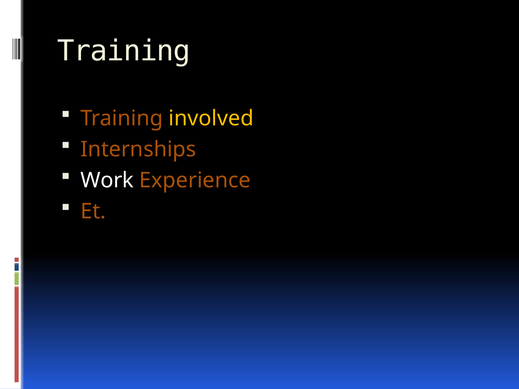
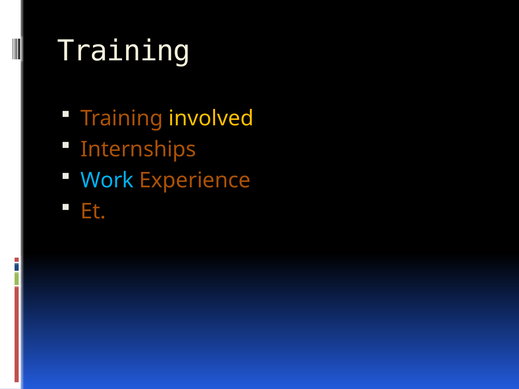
Work colour: white -> light blue (107, 180)
